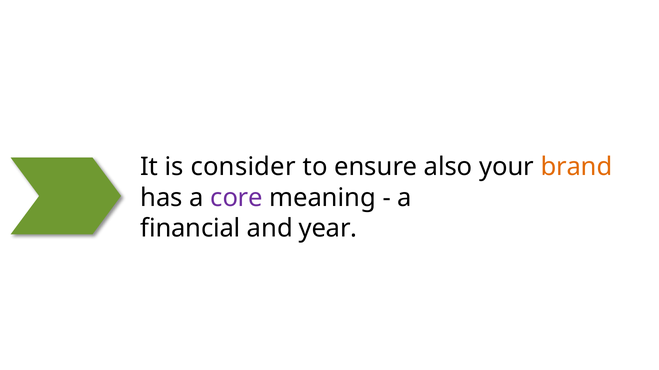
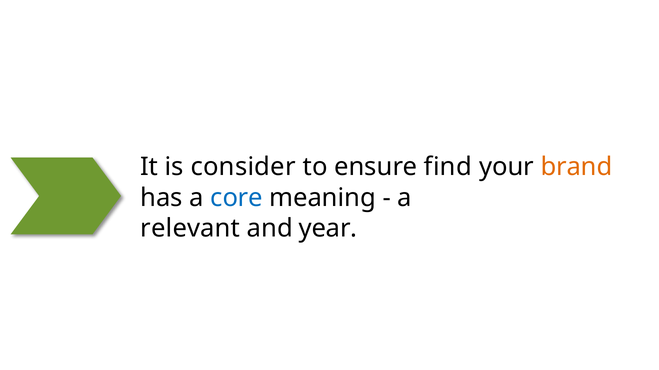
also: also -> find (448, 167)
core colour: purple -> blue (237, 198)
financial: financial -> relevant (190, 229)
